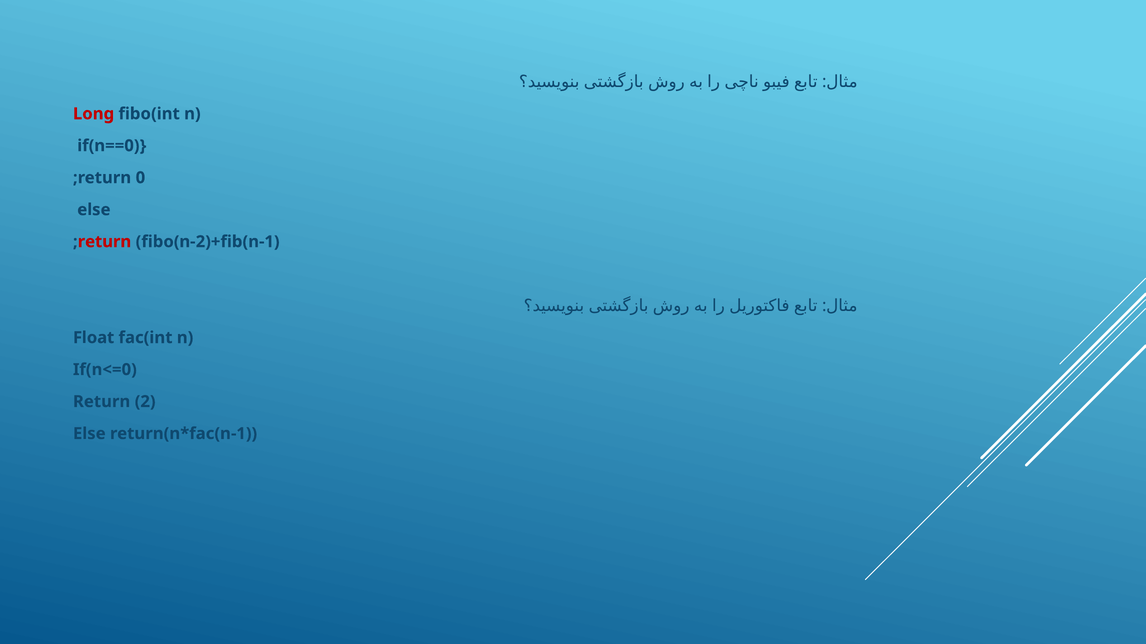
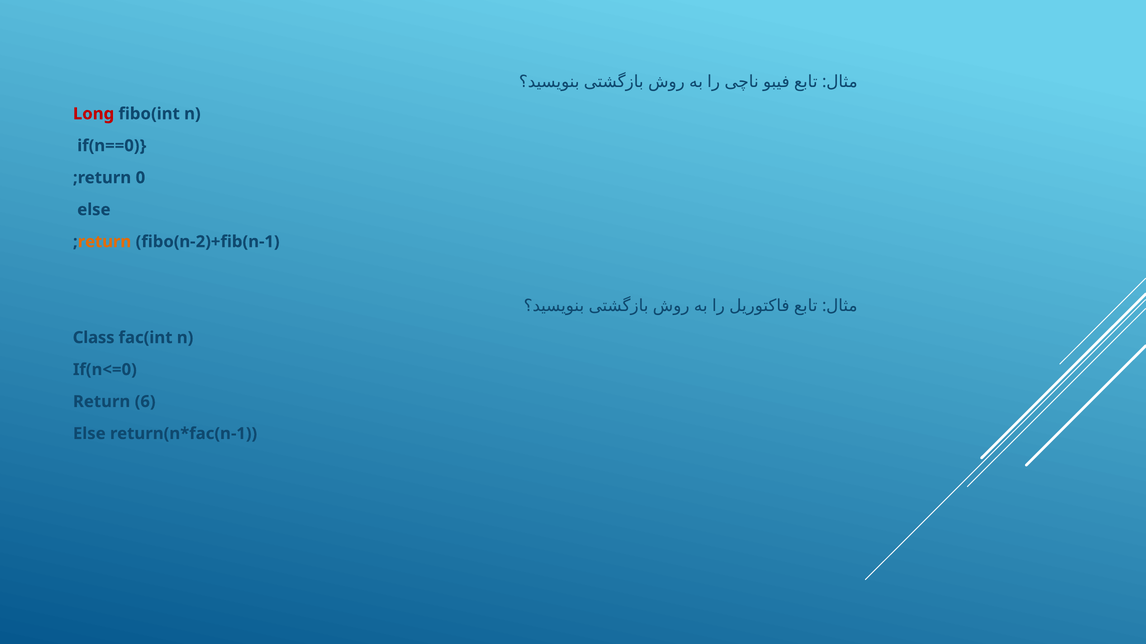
return colour: red -> orange (104, 242)
Float: Float -> Class (94, 338)
2: 2 -> 6 (145, 402)
